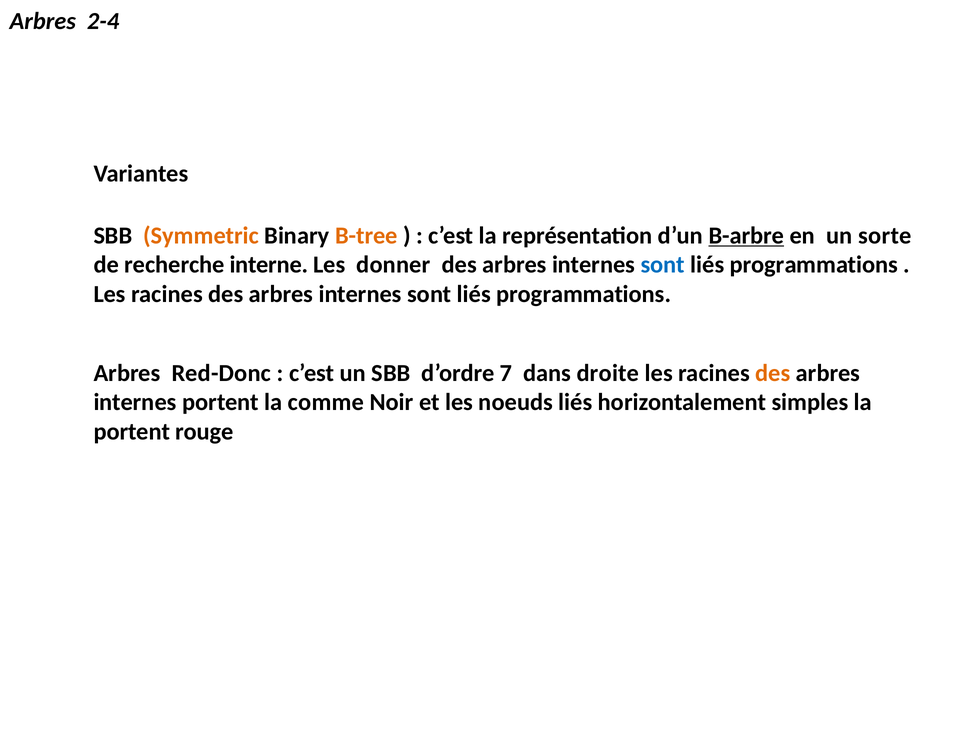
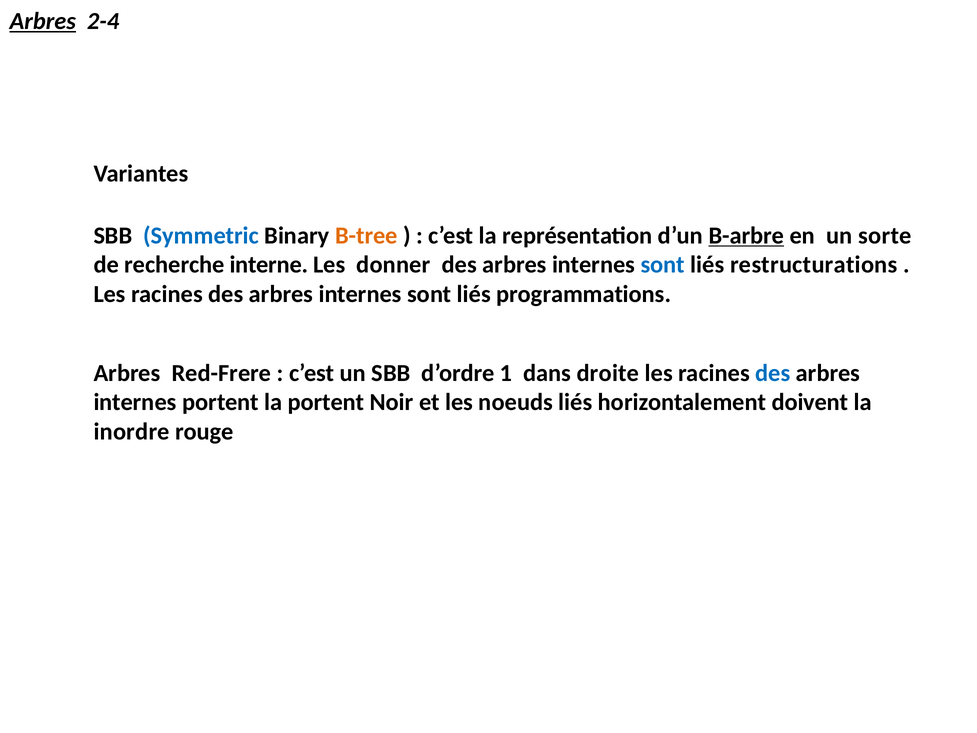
Arbres underline: none -> present (43, 21)
Symmetric colour: orange -> blue (201, 235)
programmations: programmations -> restructurations (814, 265)
Red-Donc: Red-Donc -> Red-Frere (221, 373)
7: 7 -> 1 (506, 373)
des colour: orange -> blue (773, 373)
la comme: comme -> portent (326, 402)
simples: simples -> doivent (810, 402)
portent: portent -> inordre (132, 431)
